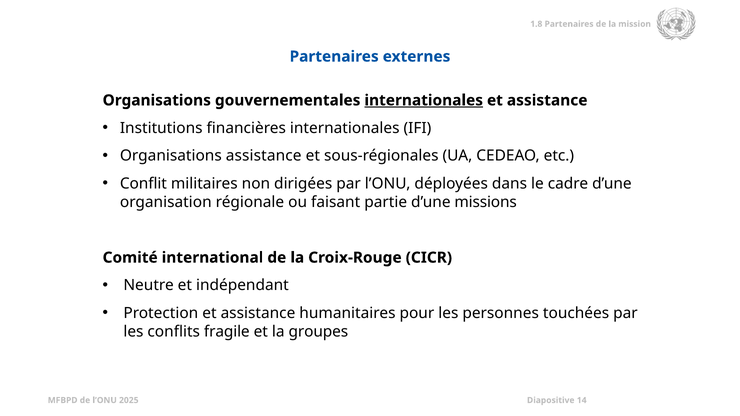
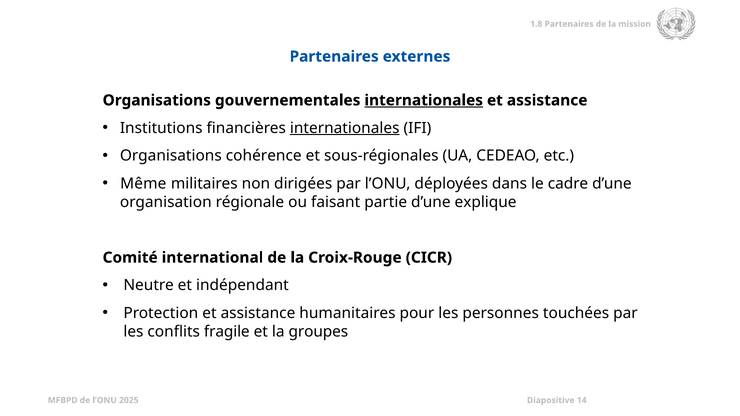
internationales underline: none -> present (345, 128)
Organisations assistance: assistance -> cohérence (264, 156)
Conflit: Conflit -> Même (143, 184)
missions: missions -> explique (486, 202)
